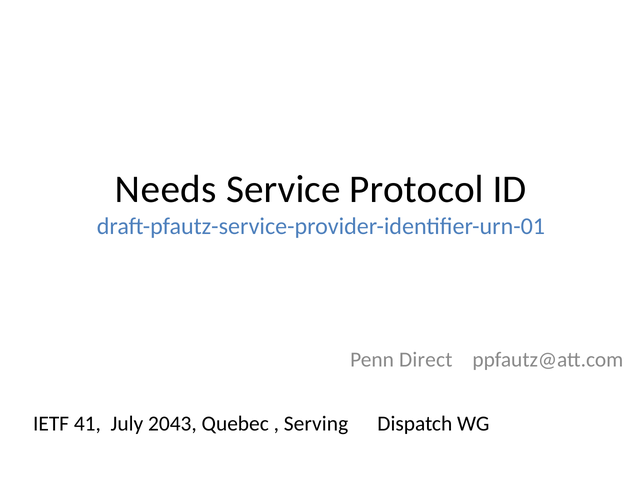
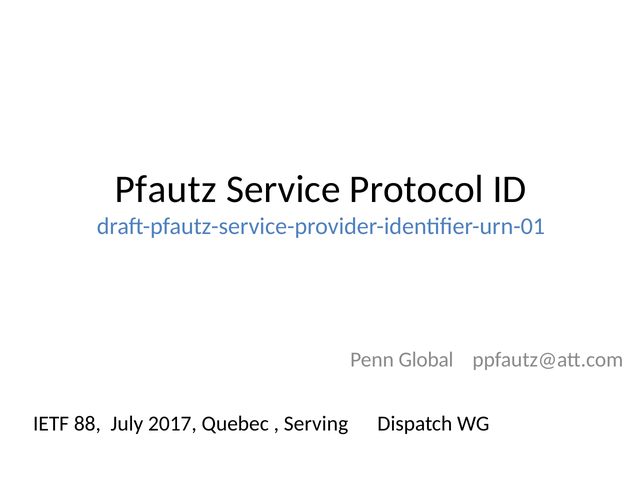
Needs: Needs -> Pfautz (166, 189)
Direct: Direct -> Global (426, 360)
41: 41 -> 88 (87, 424)
2043: 2043 -> 2017 (172, 424)
